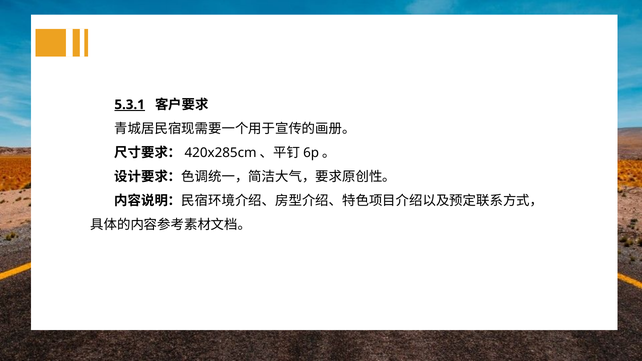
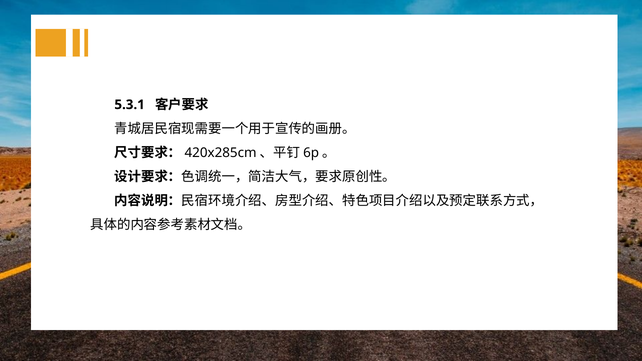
5.3.1 underline: present -> none (130, 105)
